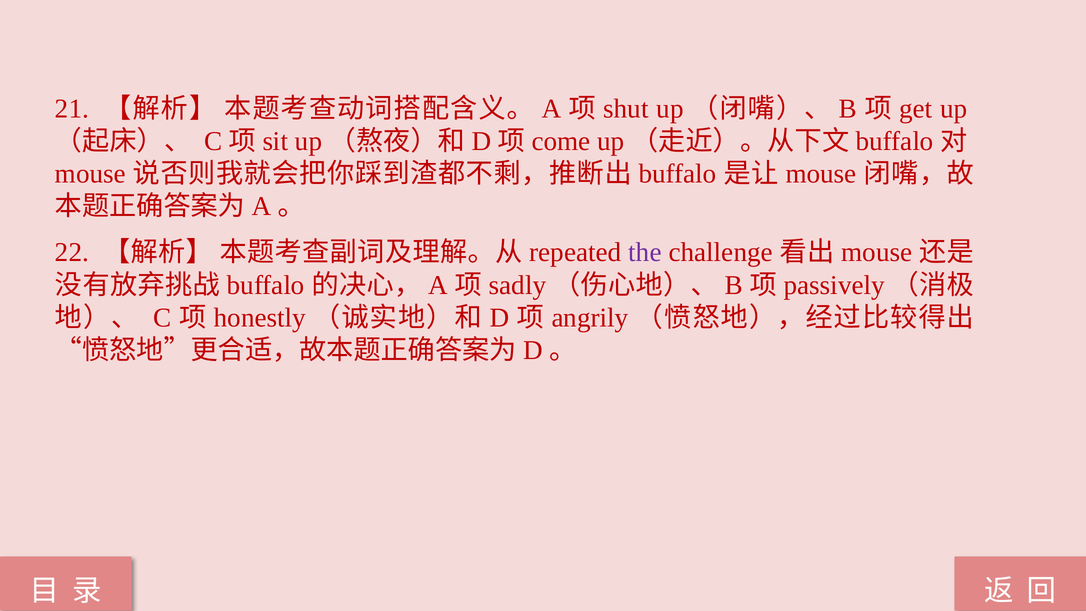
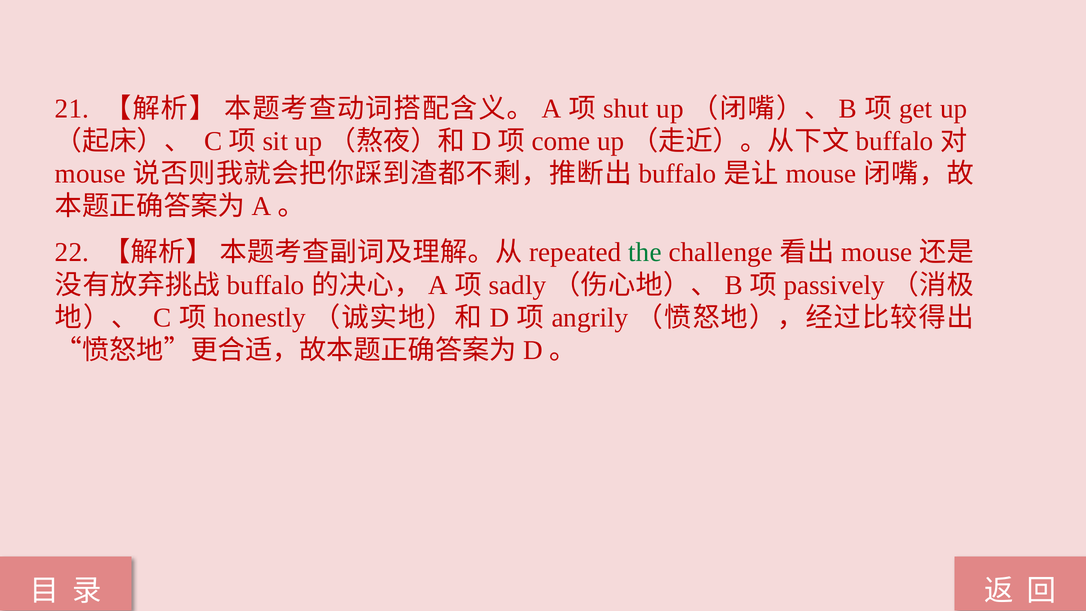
the colour: purple -> green (645, 252)
